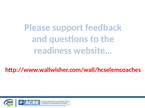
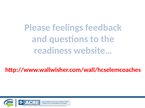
support: support -> feelings (68, 28)
